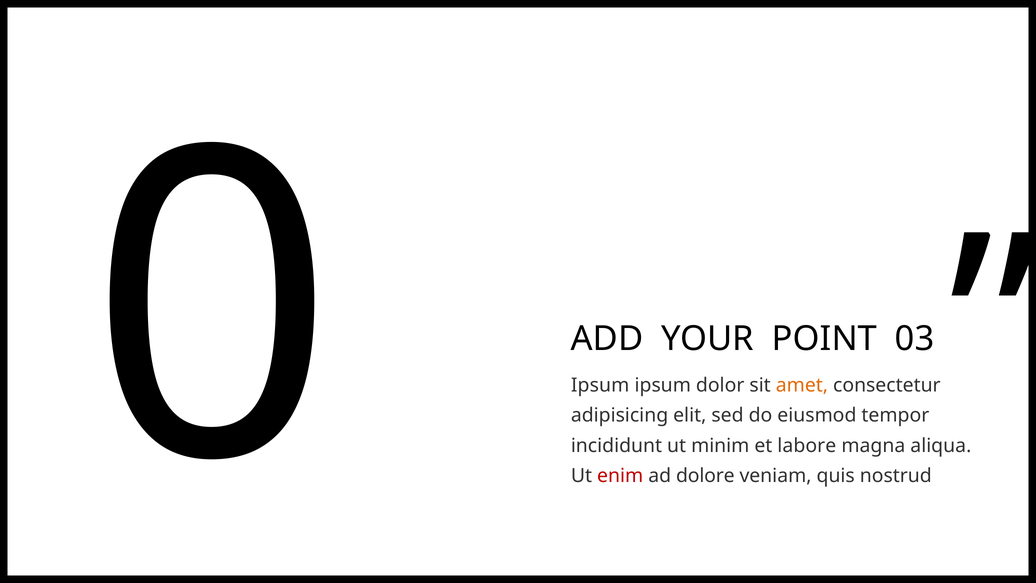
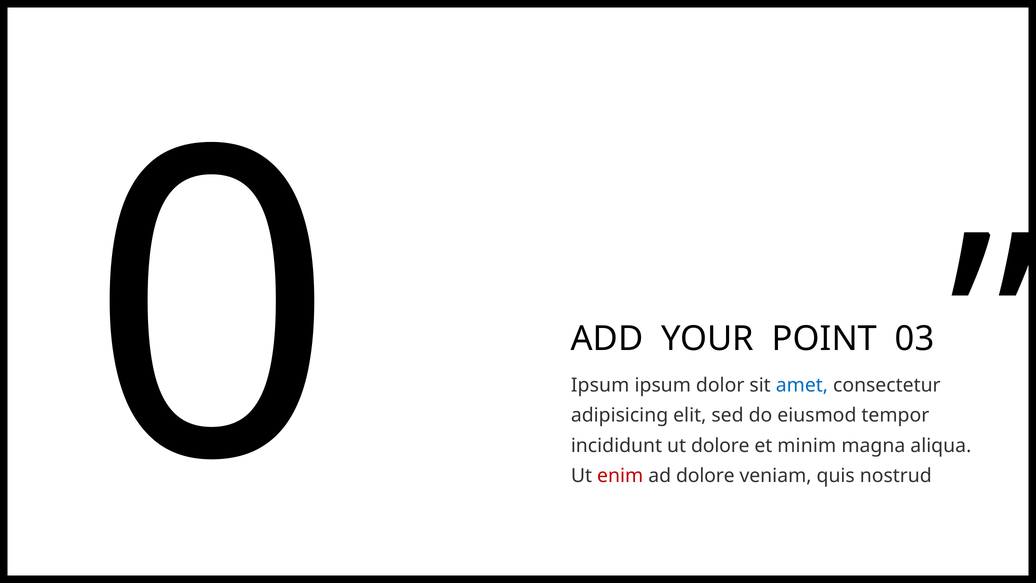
amet colour: orange -> blue (802, 385)
ut minim: minim -> dolore (720, 446)
labore: labore -> minim (807, 446)
